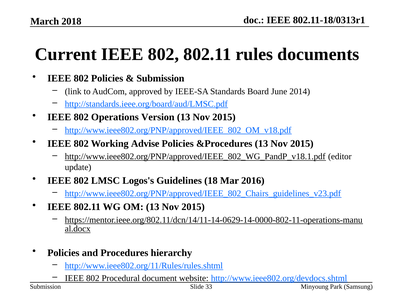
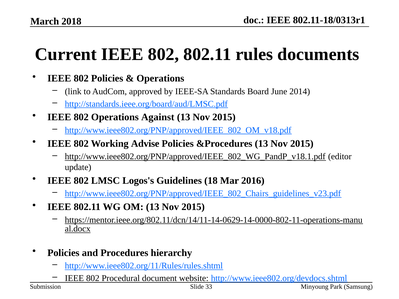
Submission: Submission -> Operations (160, 79)
Version: Version -> Against (158, 117)
